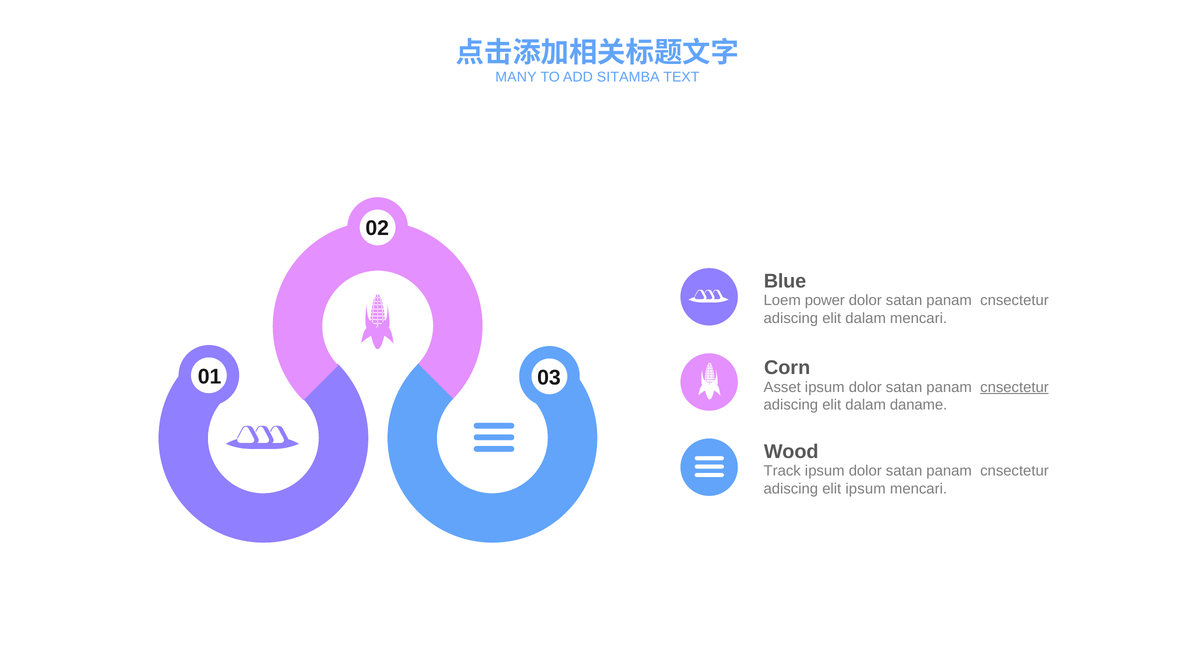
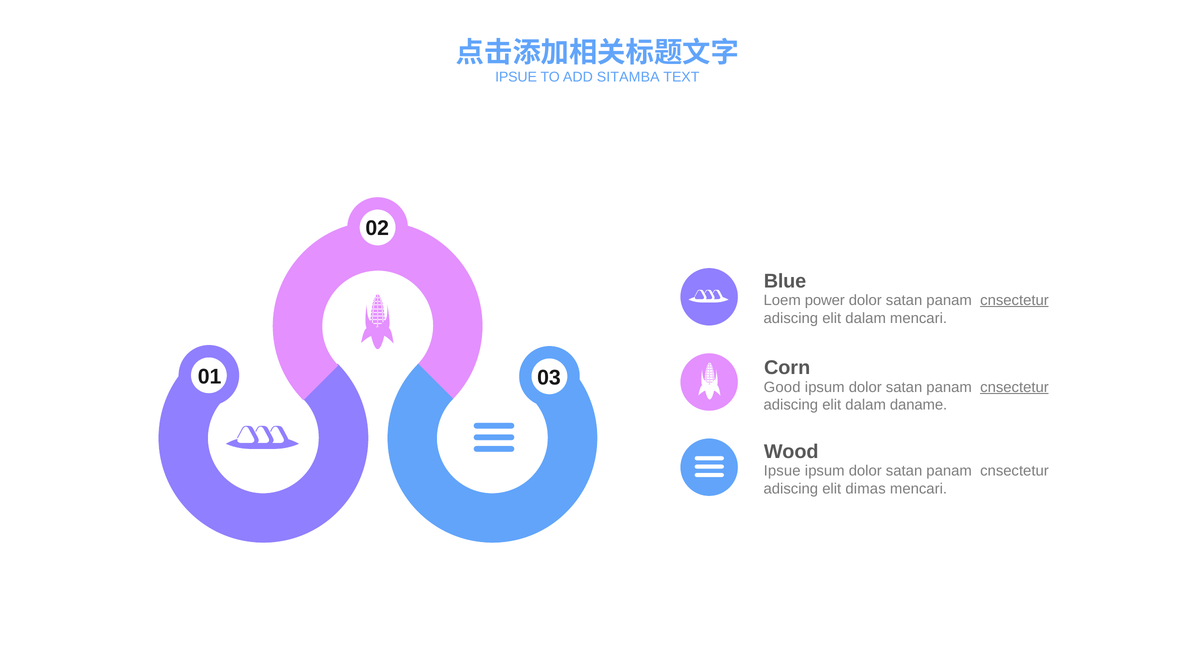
MANY: MANY -> IPSUE (516, 77)
cnsectetur underline: none -> present (1014, 300)
Asset: Asset -> Good (782, 387)
Track: Track -> Ipsue (782, 471)
elit ipsum: ipsum -> dimas (866, 489)
